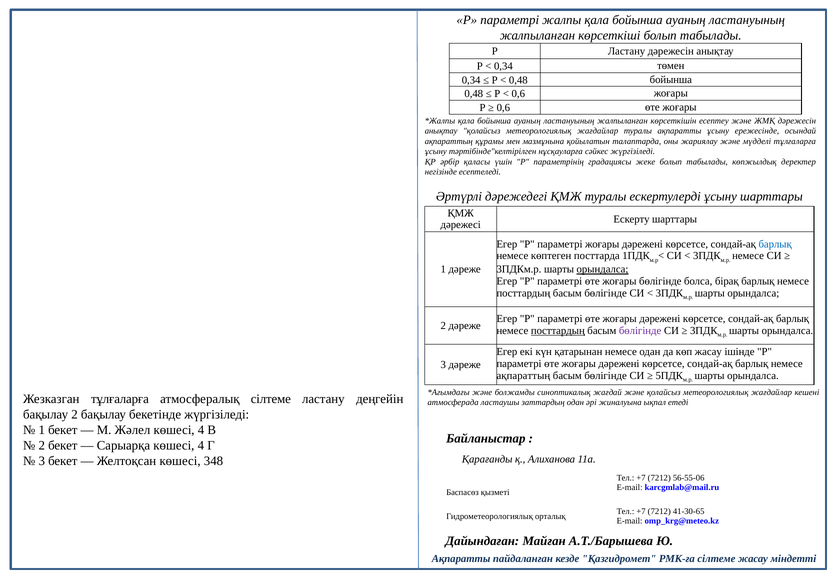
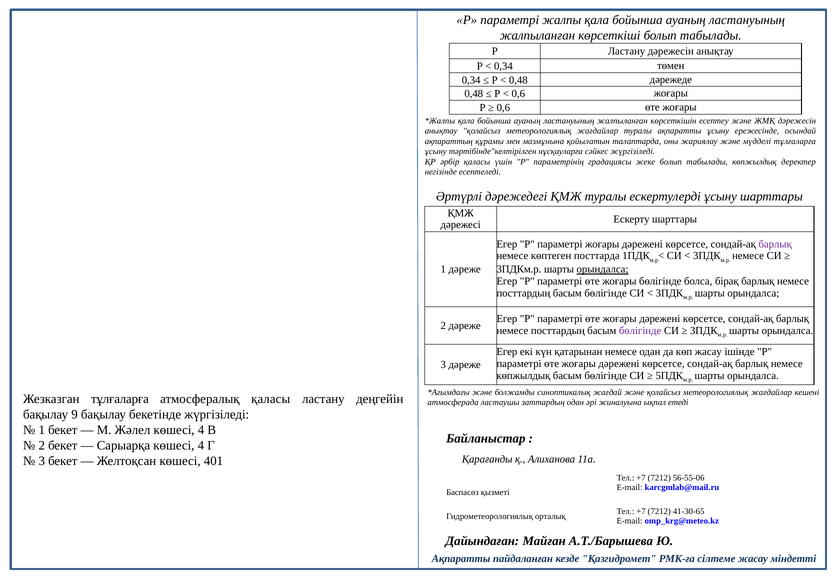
0,48 бойынша: бойынша -> дәрежеде (671, 80)
барлық colour: blue -> purple (775, 244)
посттардың underline: present -> none (558, 331)
ақпараттың: ақпараттың -> көпжылдық (523, 376)
атмосфералық сілтеме: сілтеме -> қаласы (271, 399)
бақылау 2: 2 -> 9 (74, 415)
348: 348 -> 401 (213, 461)
